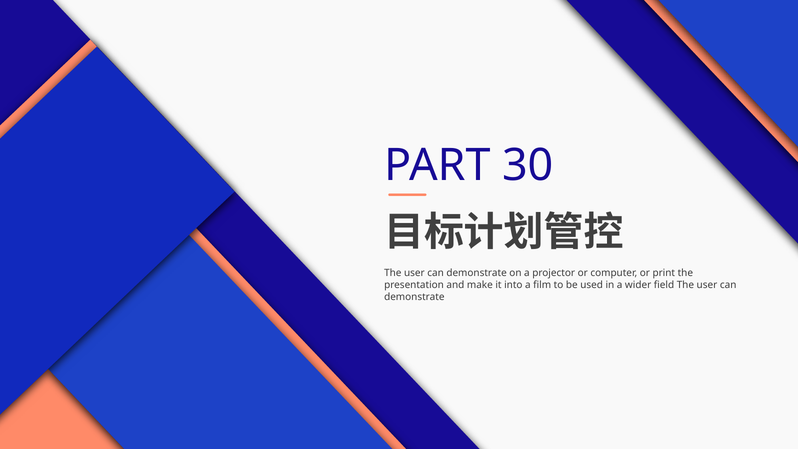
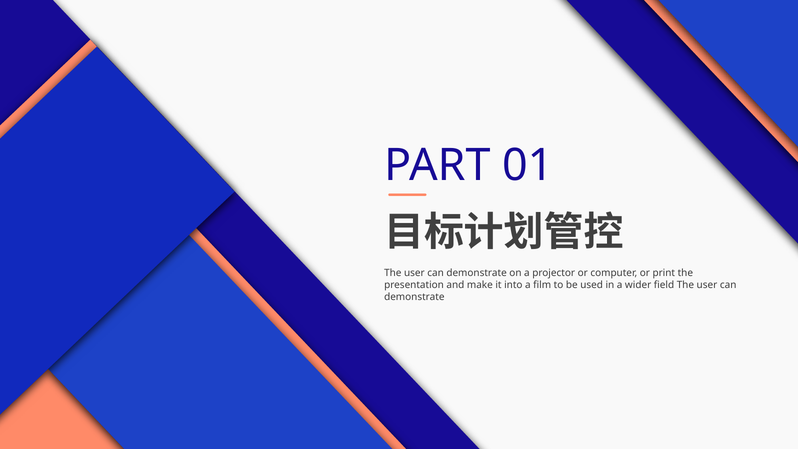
30: 30 -> 01 (528, 165)
